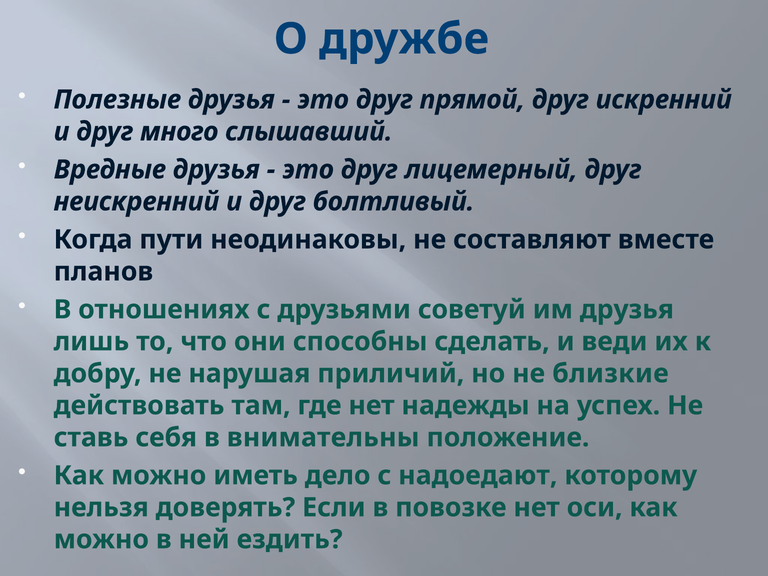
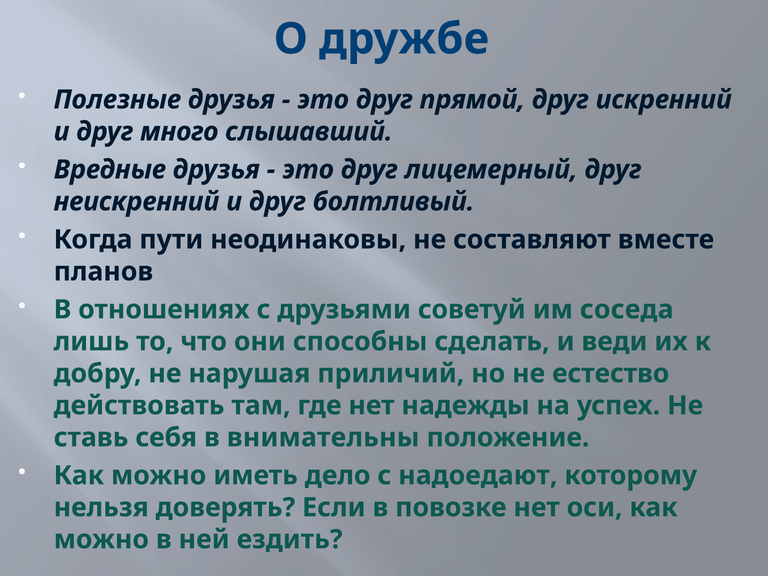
им друзья: друзья -> соседа (627, 310)
близкие: близкие -> естество (611, 374)
